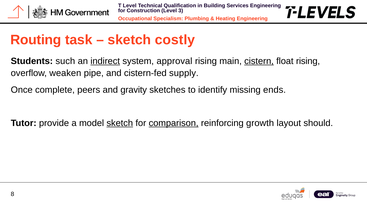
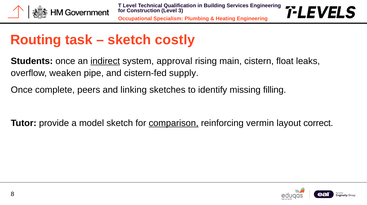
Students such: such -> once (65, 61)
cistern underline: present -> none (259, 61)
float rising: rising -> leaks (308, 61)
gravity: gravity -> linking (134, 90)
ends: ends -> filling (275, 90)
sketch underline: present -> none (120, 123)
growth: growth -> vermin (260, 123)
should: should -> correct (318, 123)
